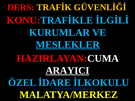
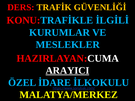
MESLEKLER underline: present -> none (68, 45)
